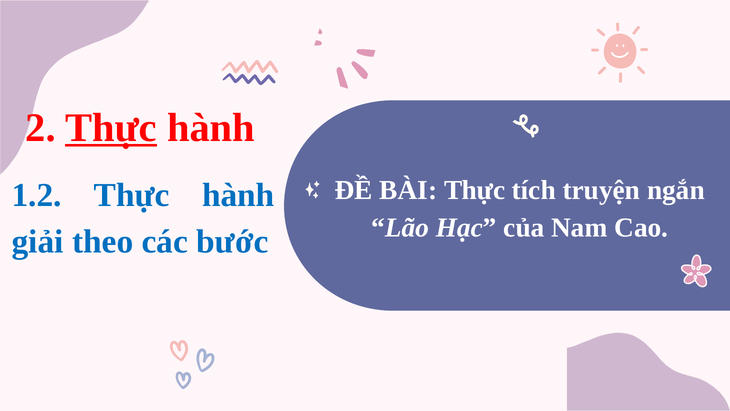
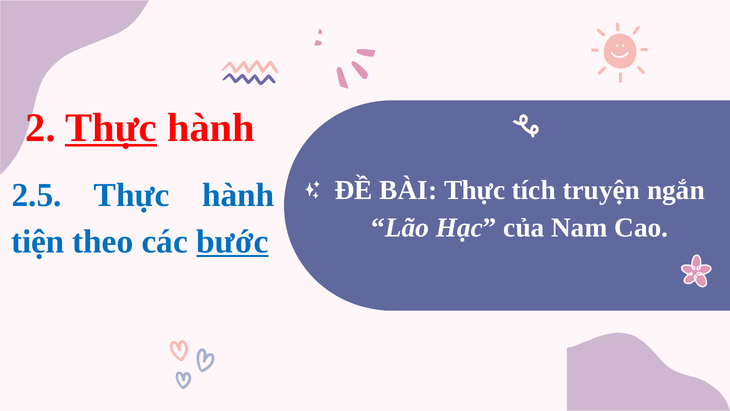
1.2: 1.2 -> 2.5 (37, 195)
giải: giải -> tiện (38, 241)
bước underline: none -> present (232, 241)
